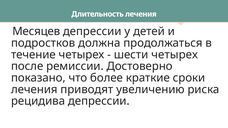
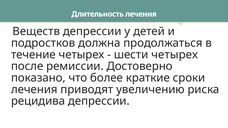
Месяцев: Месяцев -> Веществ (36, 31)
